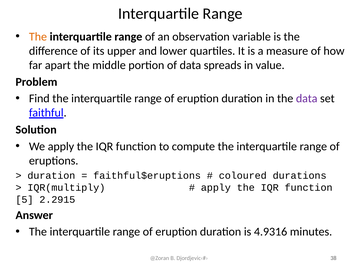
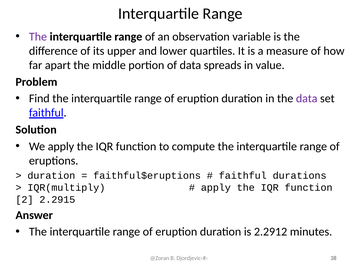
The colour: orange -> purple (38, 37)
coloured: coloured -> faithful (243, 176)
5: 5 -> 2 (24, 200)
4.9316: 4.9316 -> 2.2912 (271, 232)
